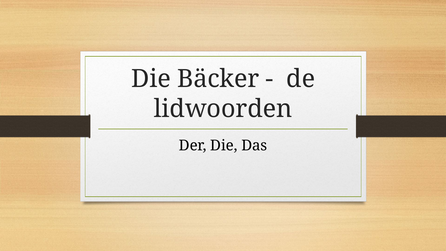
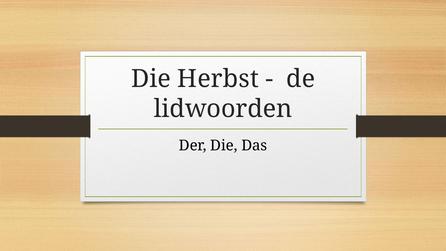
Bäcker: Bäcker -> Herbst (218, 79)
